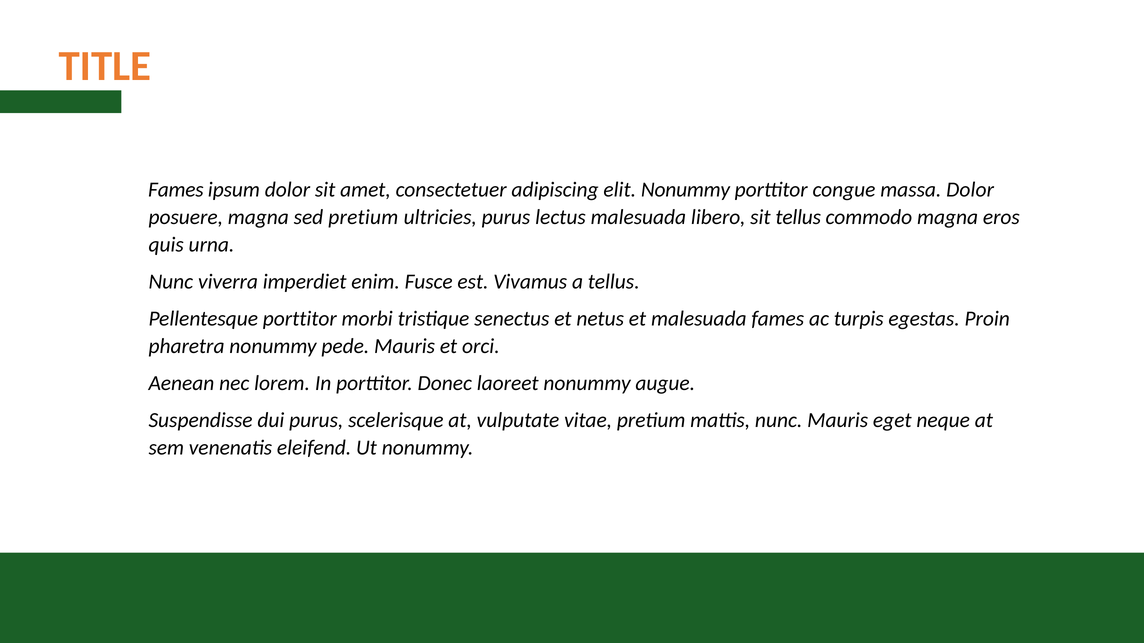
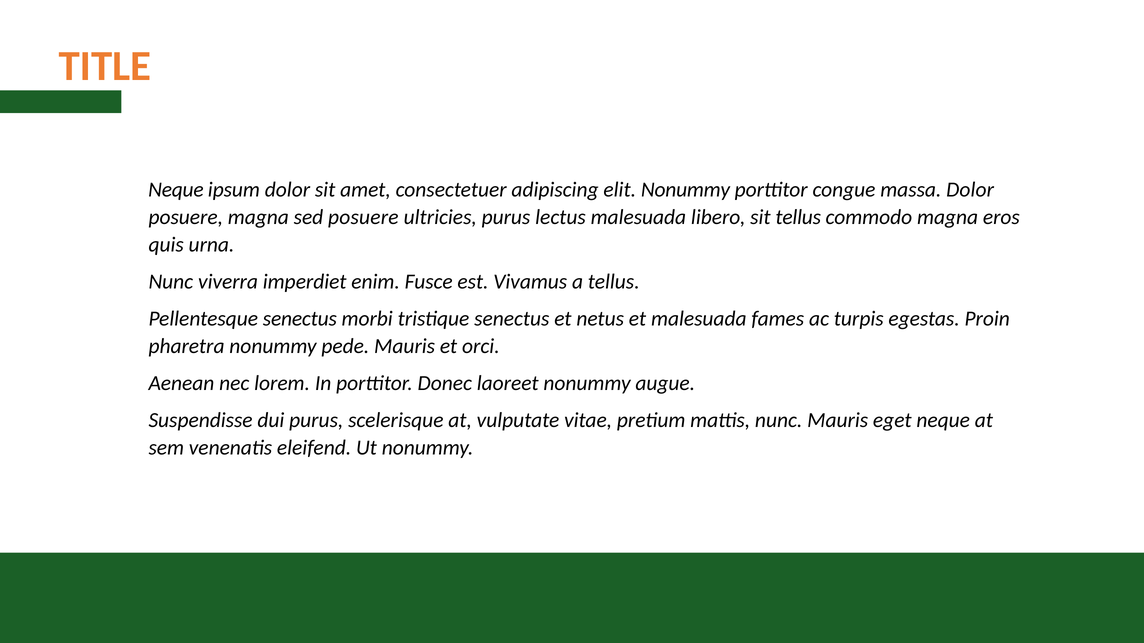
Fames: Fames -> Neque (176, 190)
sed pretium: pretium -> posuere (363, 217)
Pellentesque porttitor: porttitor -> senectus (300, 319)
